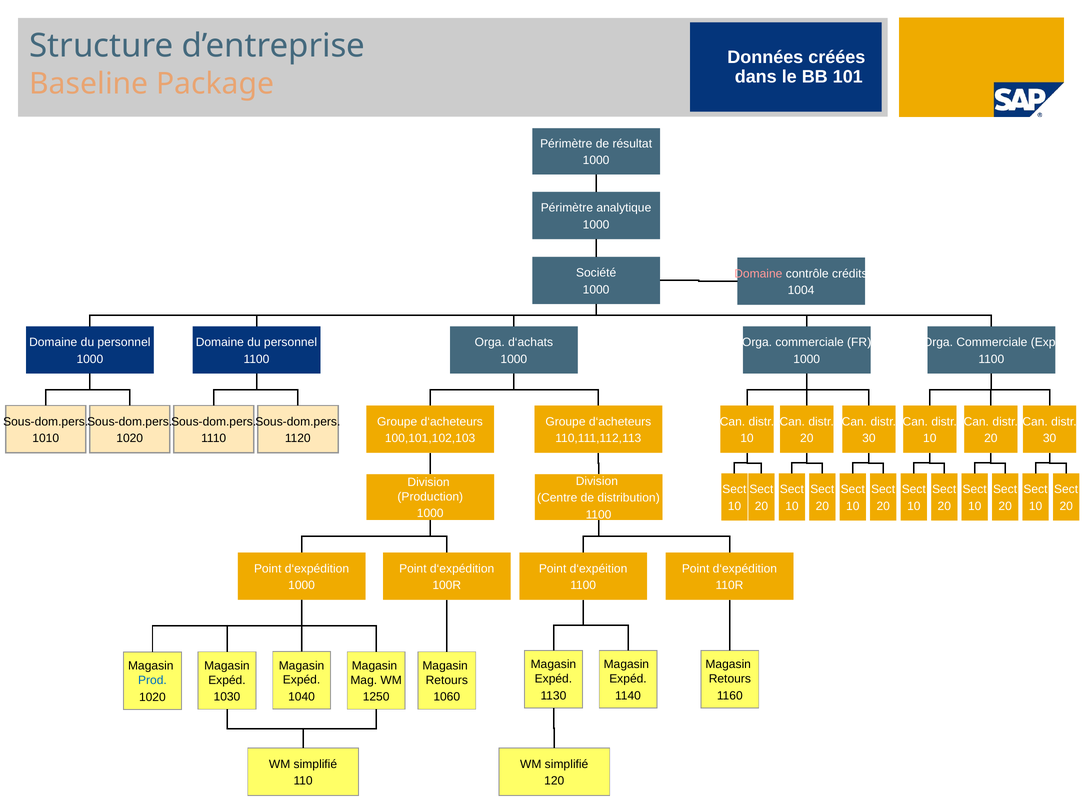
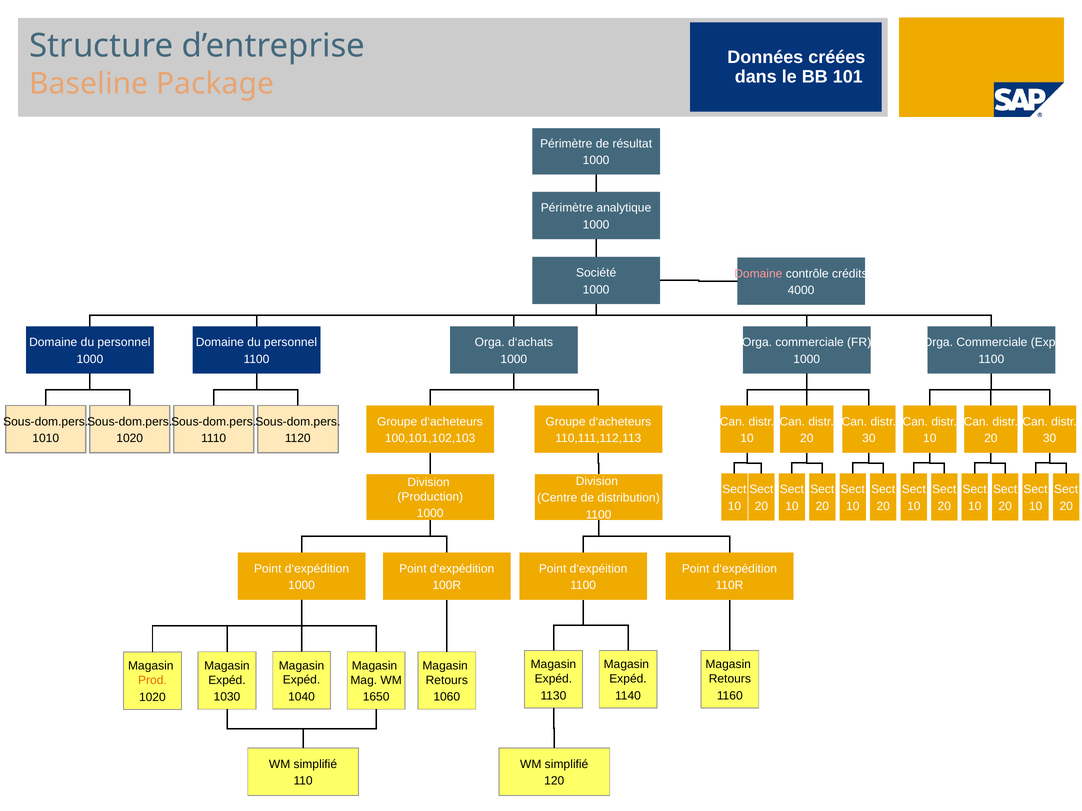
1004: 1004 -> 4000 (801, 291)
Prod colour: blue -> orange (152, 681)
1250: 1250 -> 1650 (376, 697)
